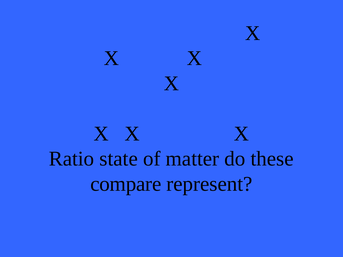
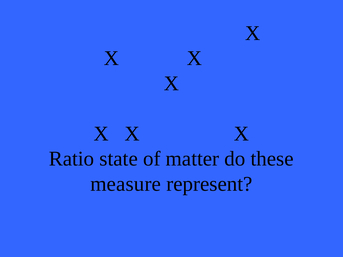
compare: compare -> measure (126, 184)
